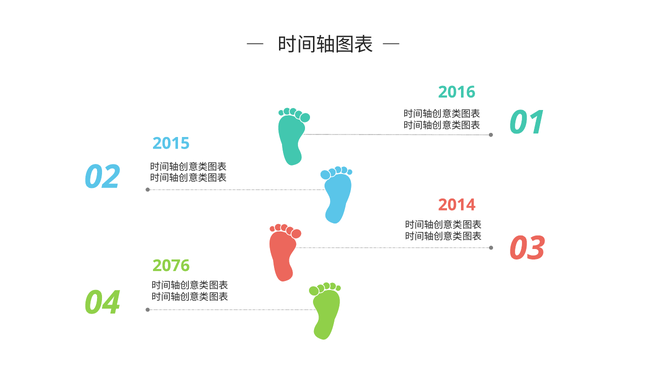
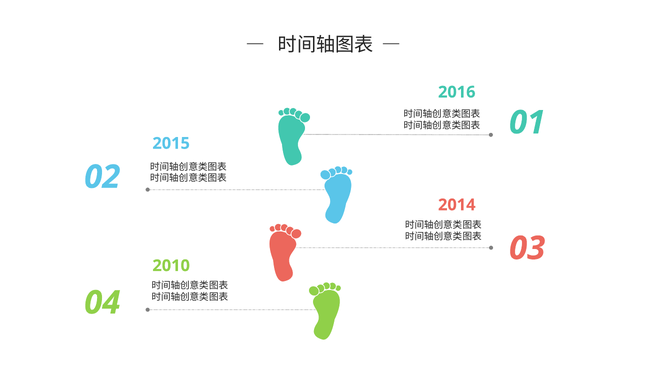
2076: 2076 -> 2010 (171, 266)
